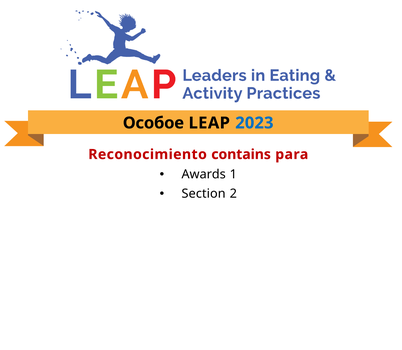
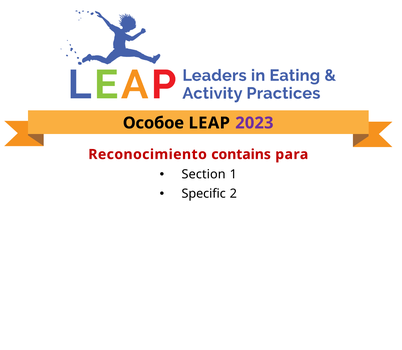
2023 colour: blue -> purple (254, 123)
Awards: Awards -> Section (204, 174)
Section: Section -> Specific (204, 194)
